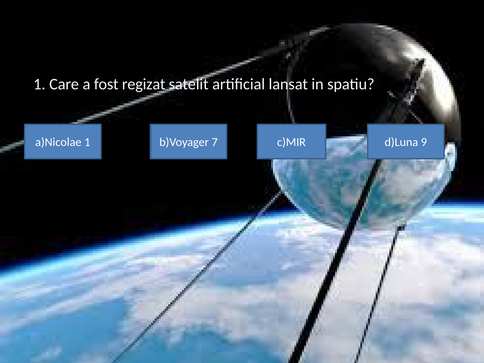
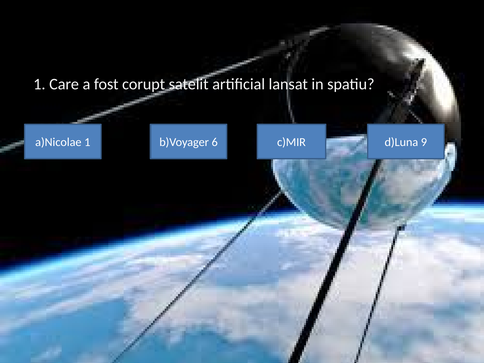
regizat: regizat -> corupt (144, 84)
7: 7 -> 6 (215, 142)
